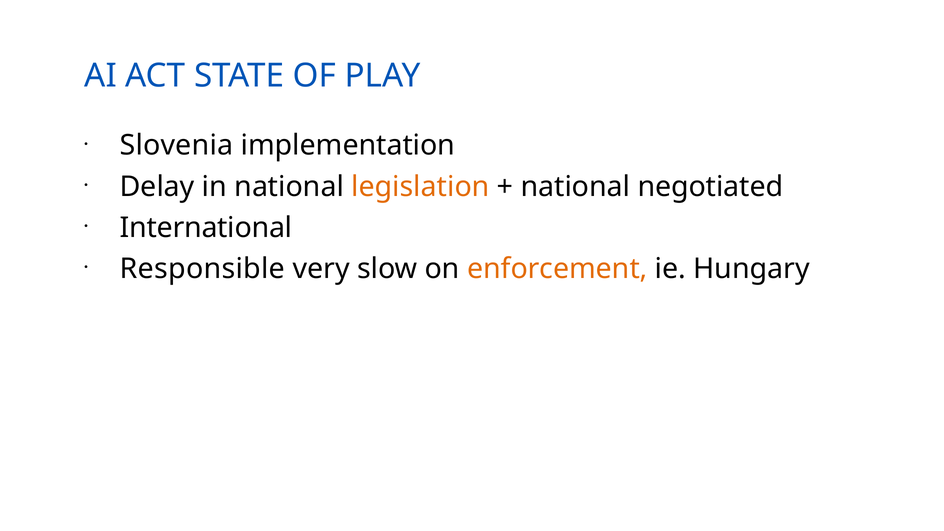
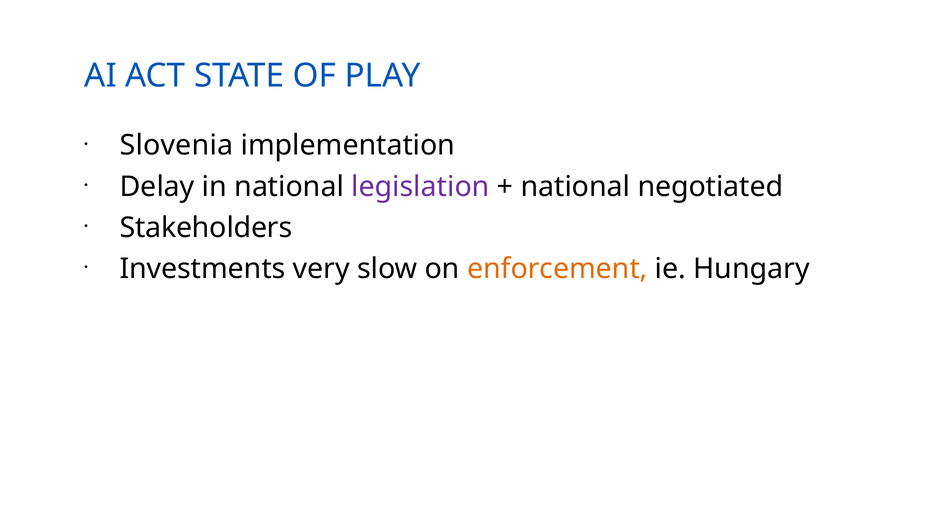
legislation colour: orange -> purple (420, 187)
International: International -> Stakeholders (206, 228)
Responsible: Responsible -> Investments (203, 269)
